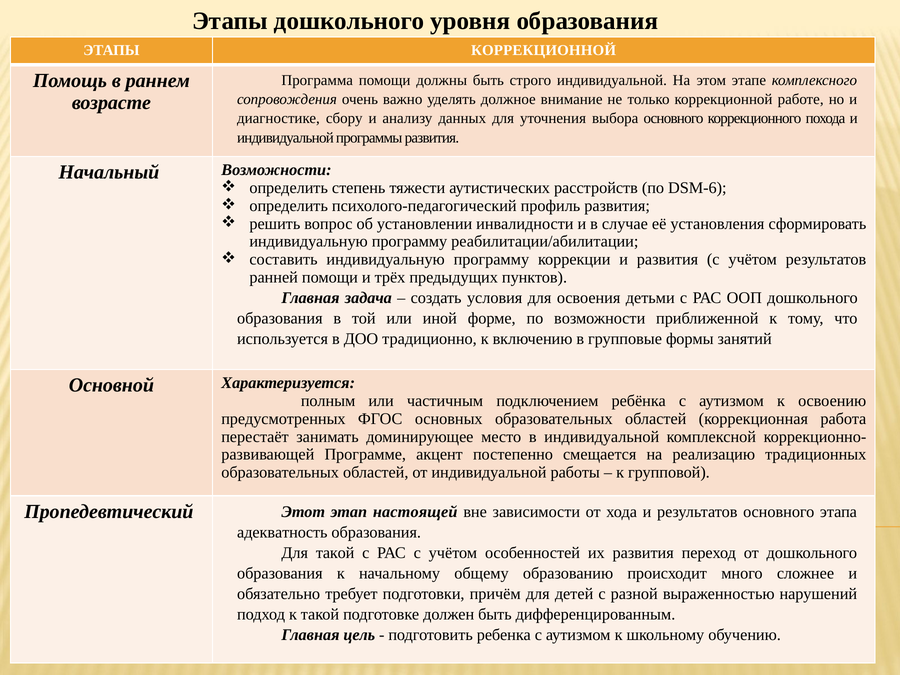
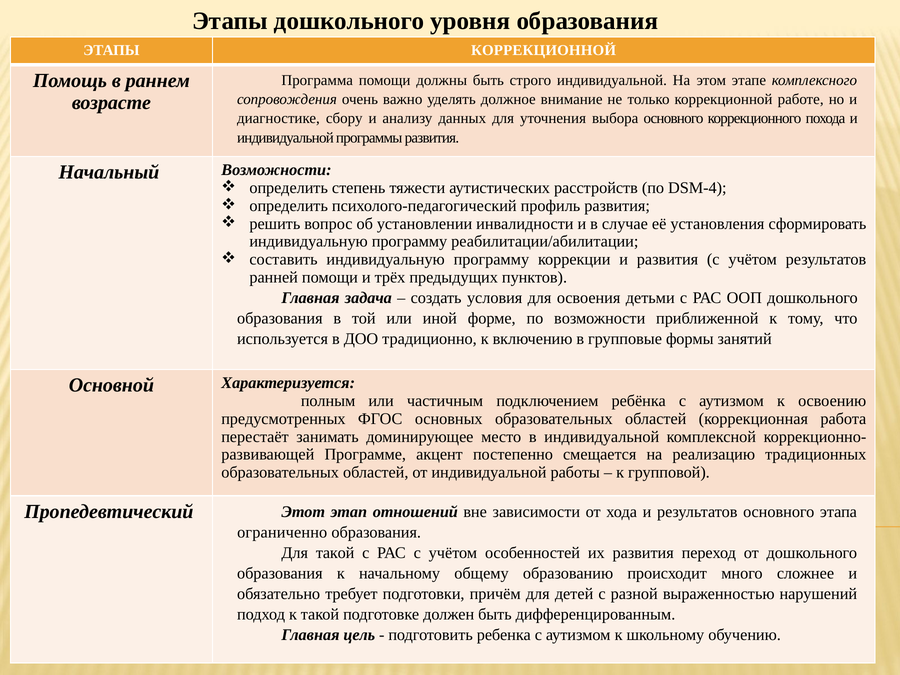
DSM-6: DSM-6 -> DSM-4 (697, 188)
настоящей: настоящей -> отношений (415, 512)
адекватность: адекватность -> ограниченно (282, 532)
